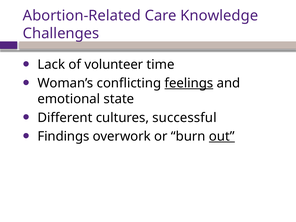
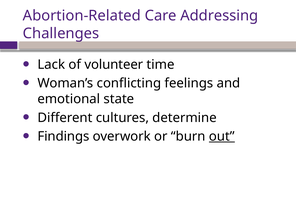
Knowledge: Knowledge -> Addressing (219, 16)
feelings underline: present -> none (189, 83)
successful: successful -> determine (185, 118)
